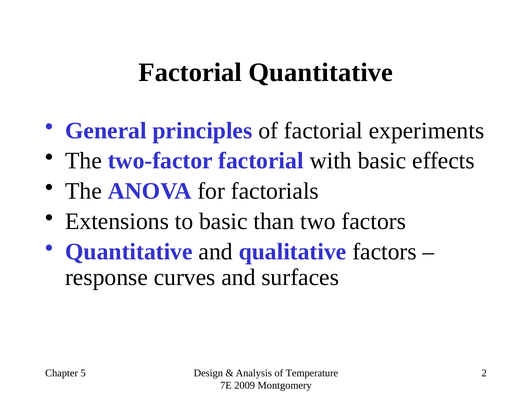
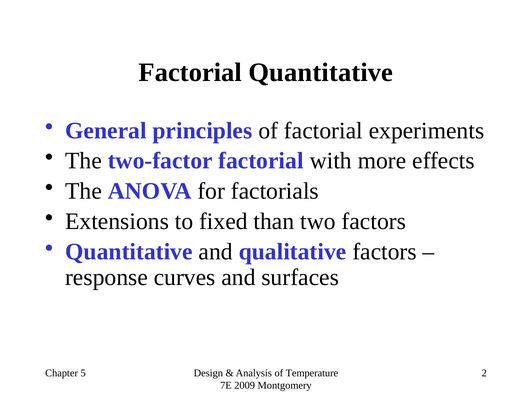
with basic: basic -> more (382, 161)
to basic: basic -> fixed (223, 221)
